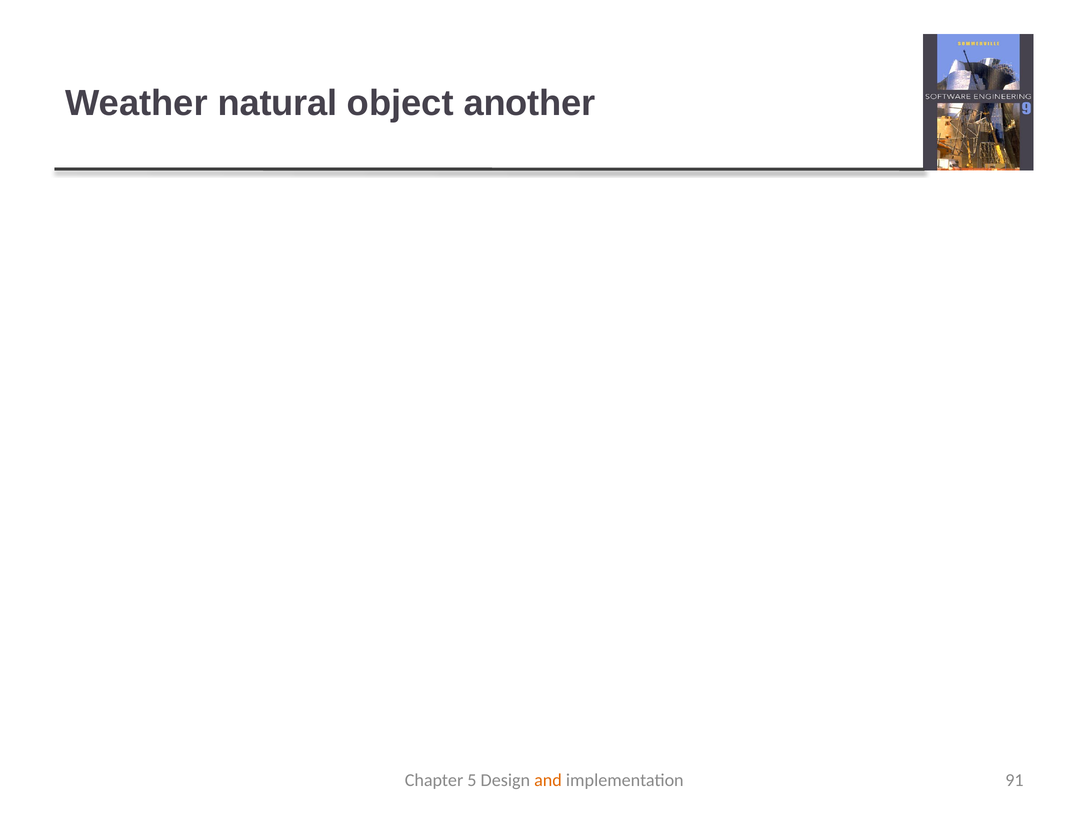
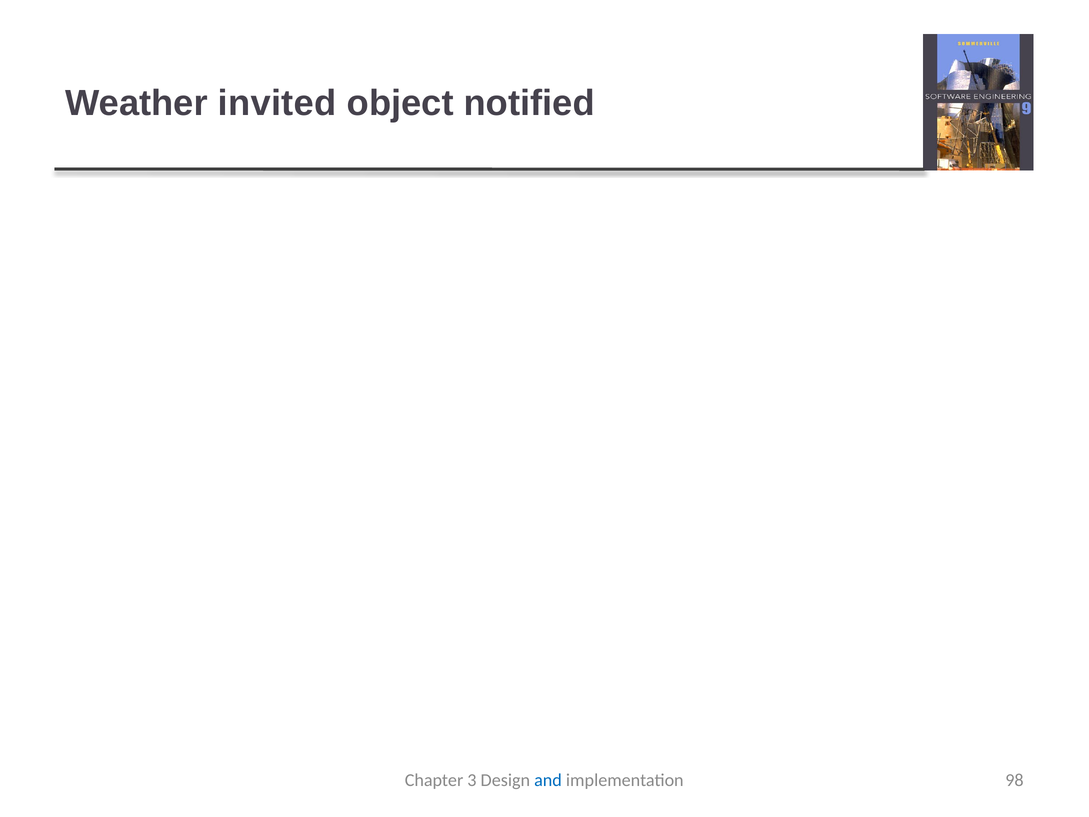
natural: natural -> invited (277, 103)
another: another -> notified (529, 103)
5: 5 -> 3 (472, 780)
and colour: orange -> blue (548, 780)
91: 91 -> 98 (1014, 780)
